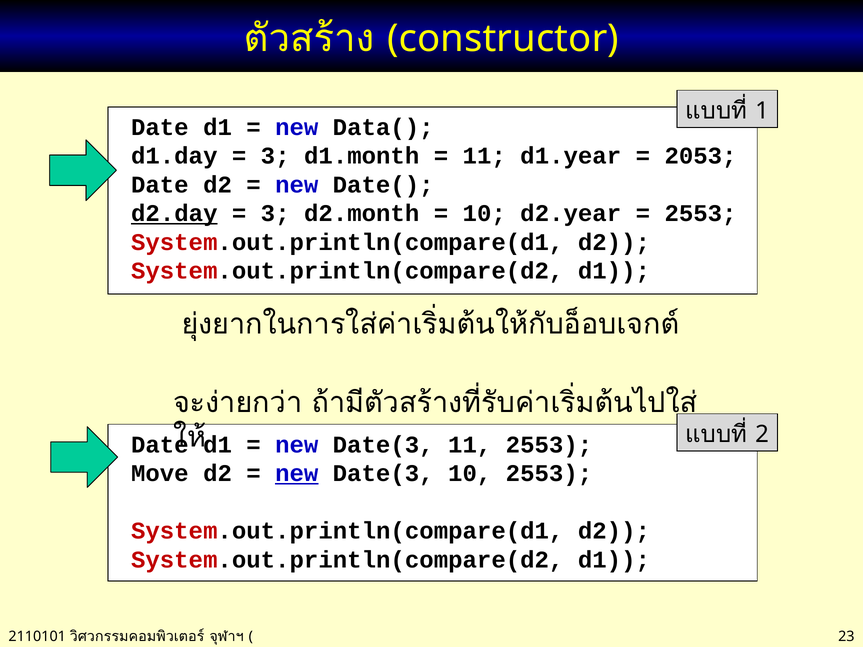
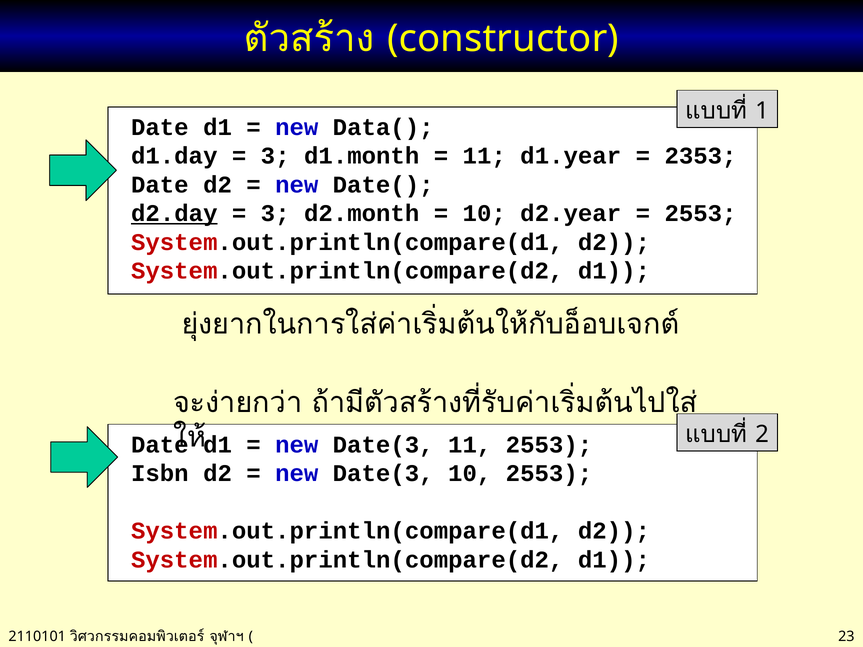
2053: 2053 -> 2353 (701, 156)
Move: Move -> Isbn (160, 474)
new underline: present -> none (297, 474)
